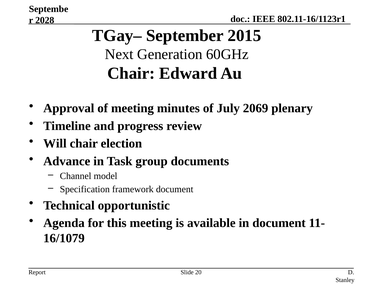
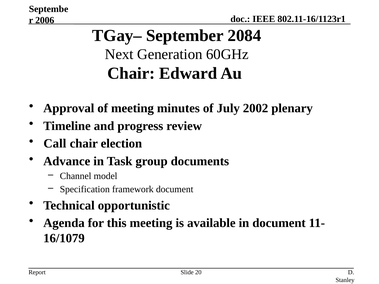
2028: 2028 -> 2006 (45, 20)
2015: 2015 -> 2084 (244, 36)
2069: 2069 -> 2002 (256, 108)
Will: Will -> Call (55, 144)
